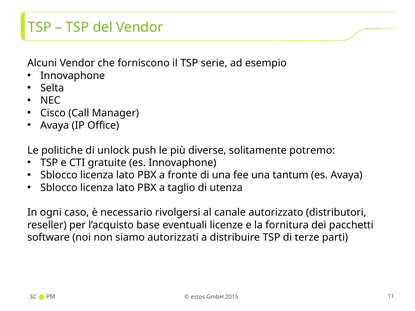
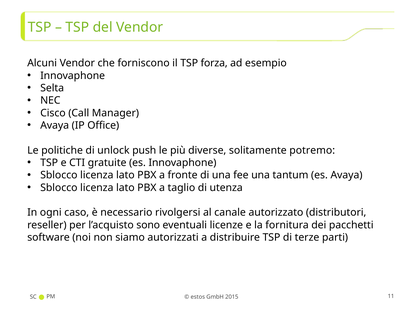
serie: serie -> forza (214, 63)
base: base -> sono (148, 225)
